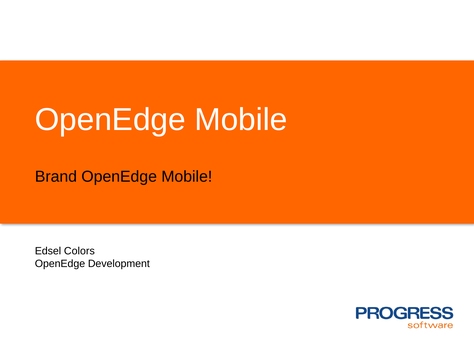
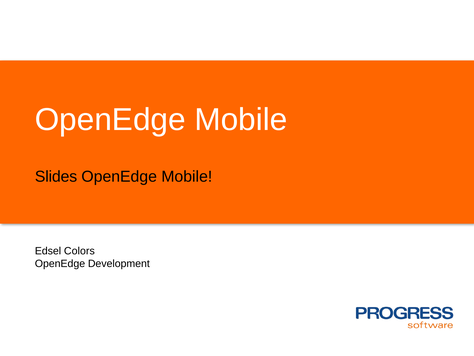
Brand: Brand -> Slides (56, 176)
